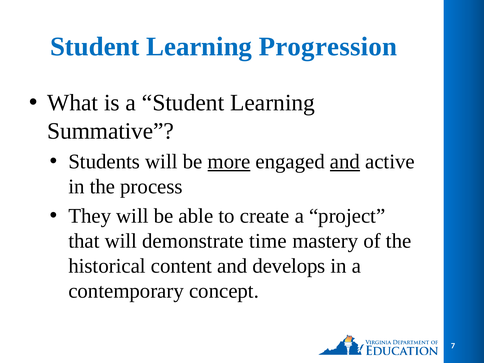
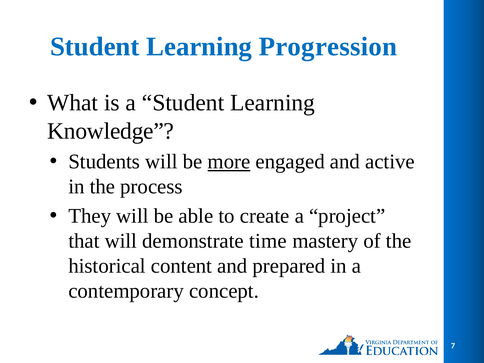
Summative: Summative -> Knowledge (111, 131)
and underline: present -> none (345, 162)
develops: develops -> prepared (289, 266)
